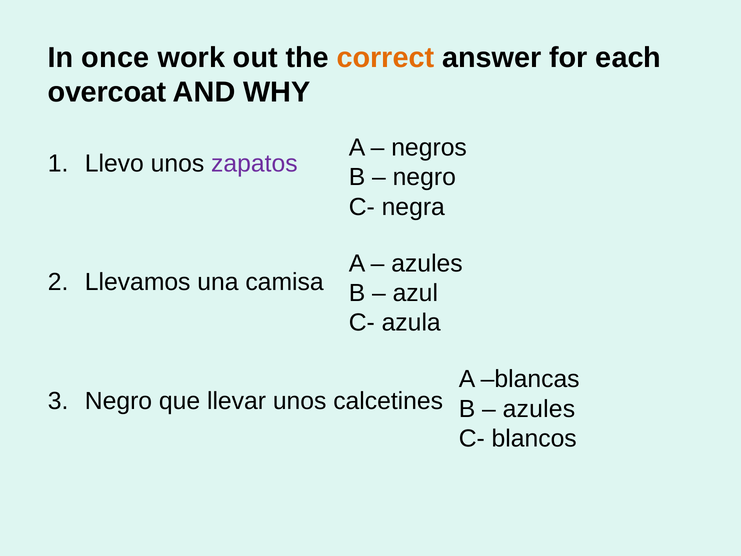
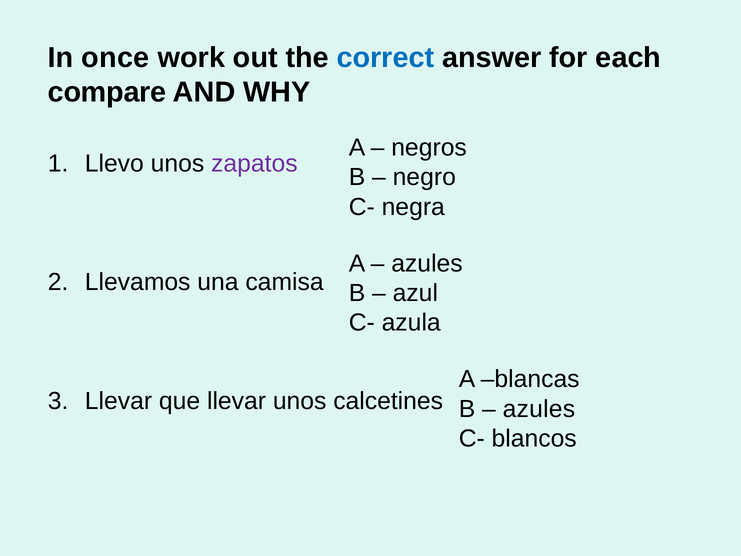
correct colour: orange -> blue (386, 58)
overcoat: overcoat -> compare (107, 92)
Negro: Negro -> Llevar (118, 401)
